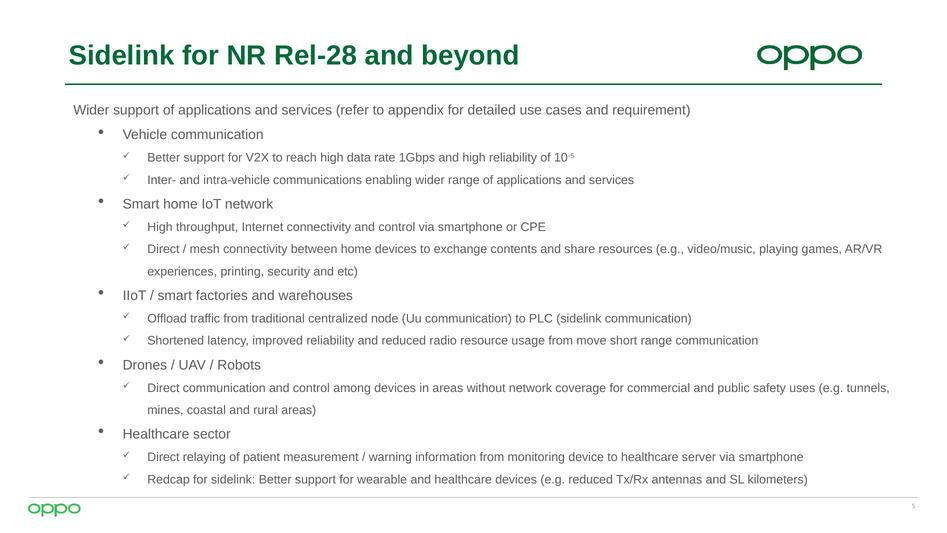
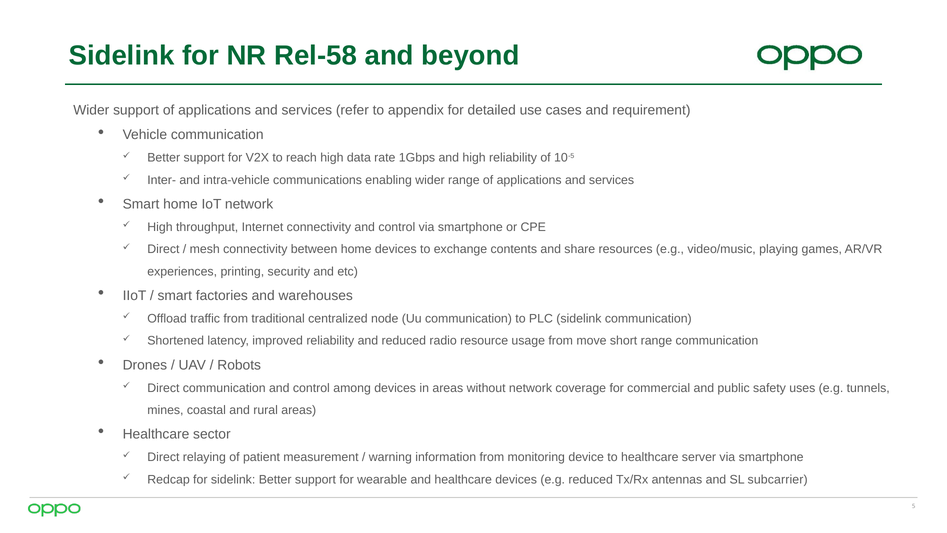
Rel-28: Rel-28 -> Rel-58 (316, 56)
kilometers: kilometers -> subcarrier (778, 479)
